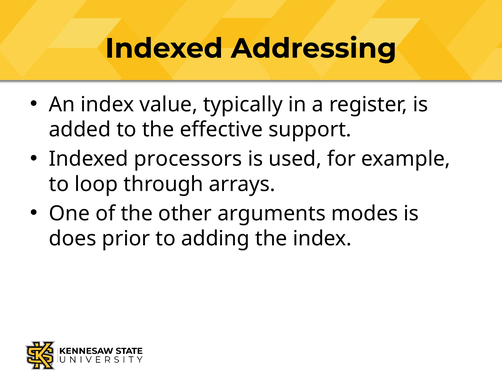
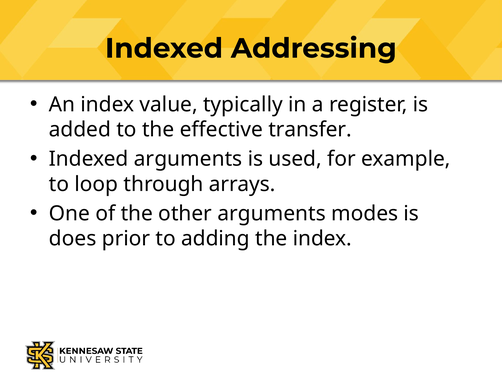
support: support -> transfer (310, 129)
Indexed processors: processors -> arguments (188, 159)
